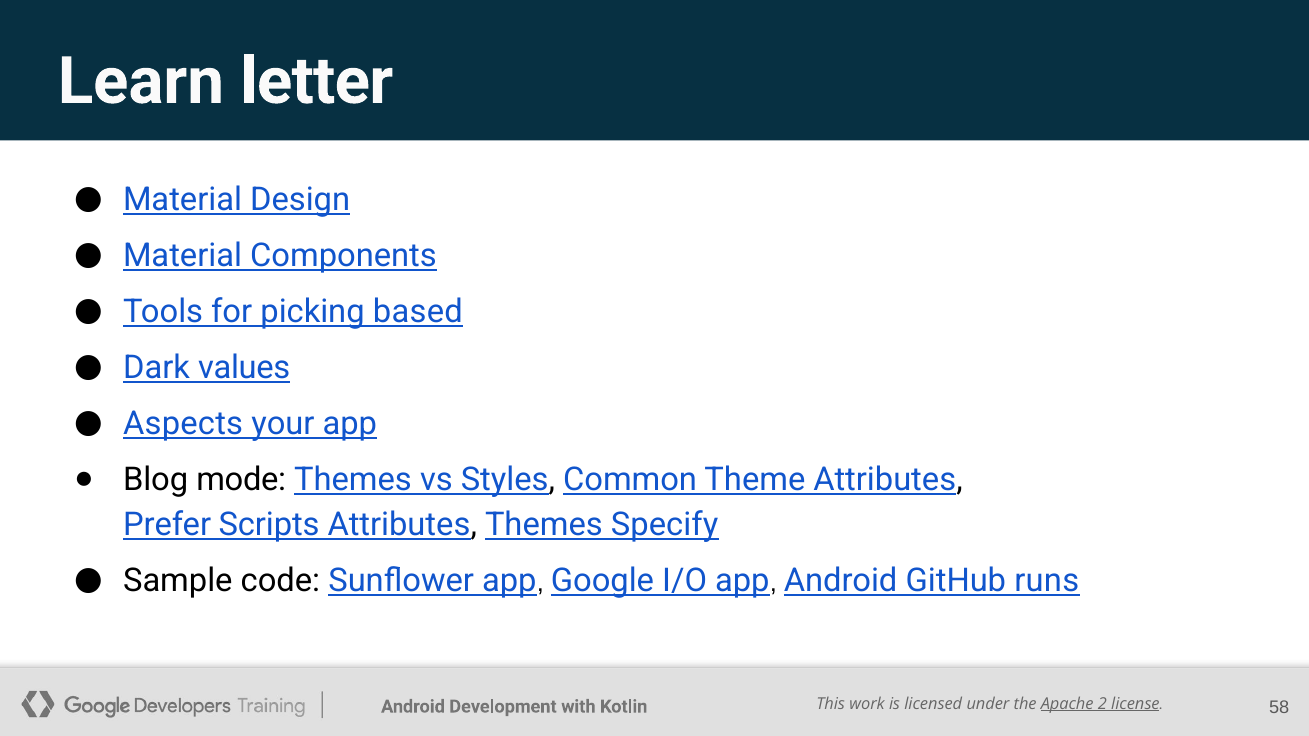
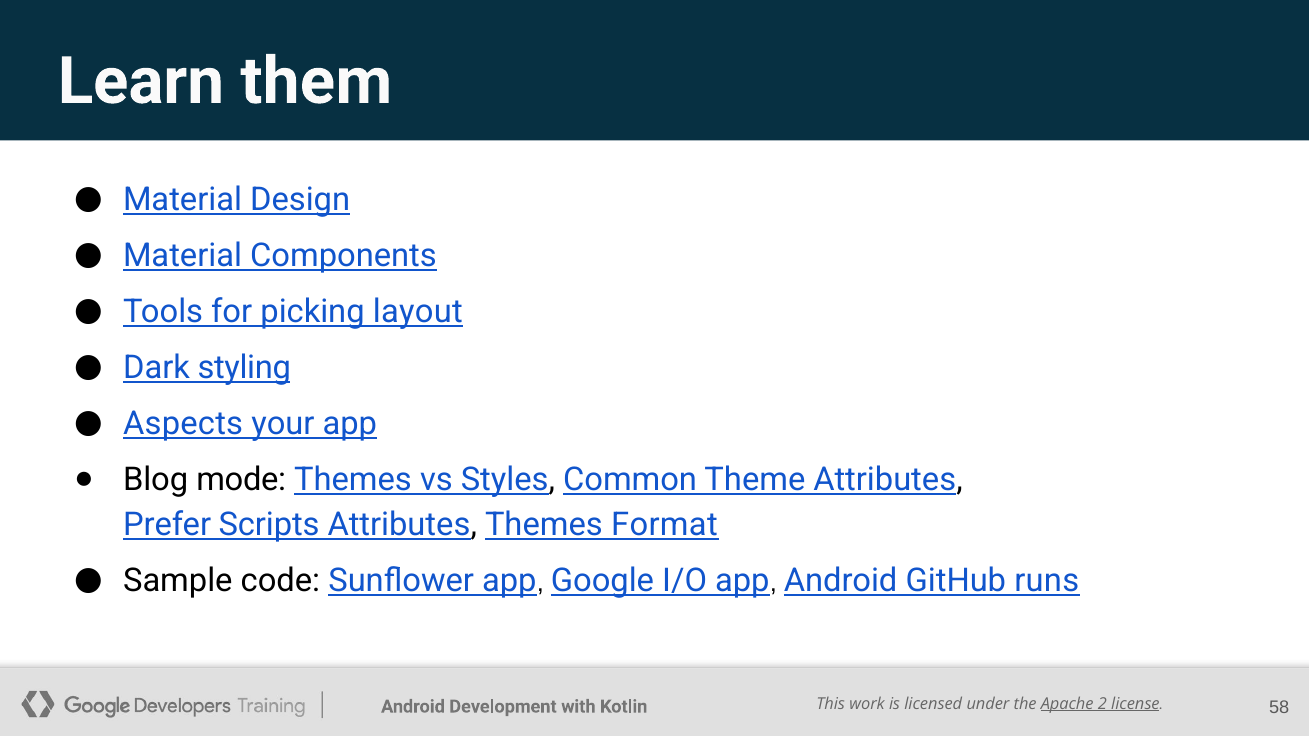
letter: letter -> them (316, 81)
based: based -> layout (418, 312)
values: values -> styling (244, 368)
Specify: Specify -> Format (664, 525)
